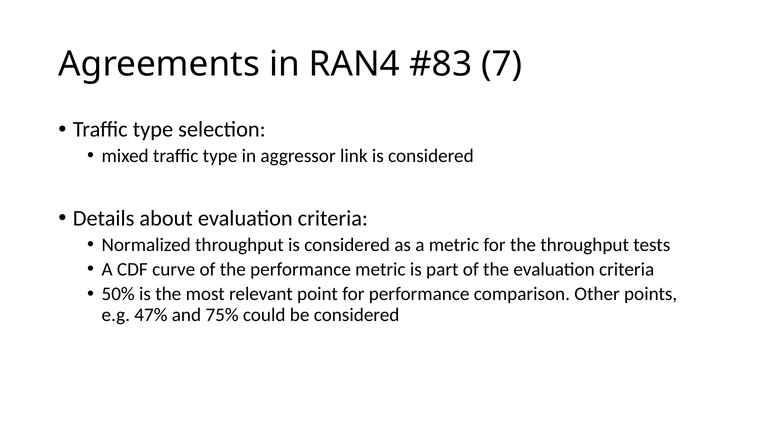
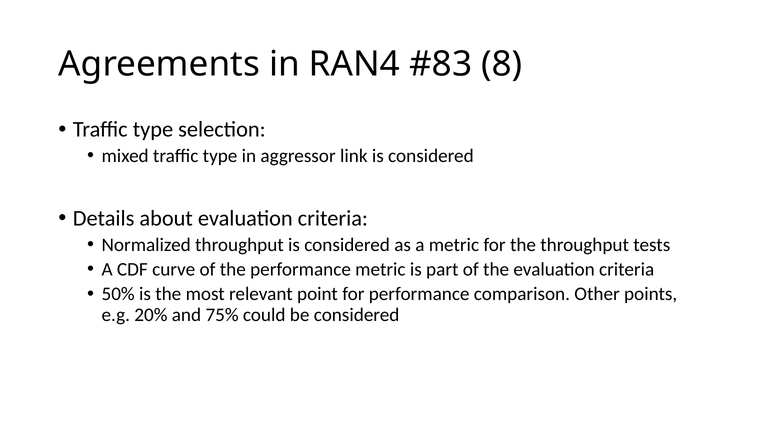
7: 7 -> 8 (502, 64)
47%: 47% -> 20% (151, 315)
